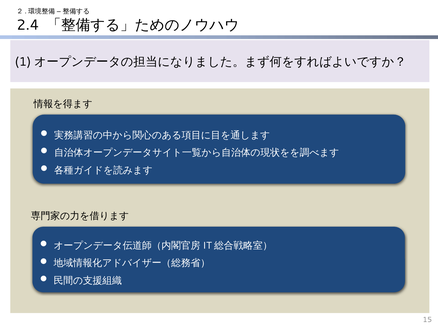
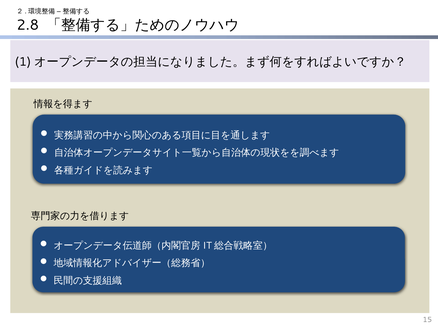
2.4: 2.4 -> 2.8 (28, 25)
